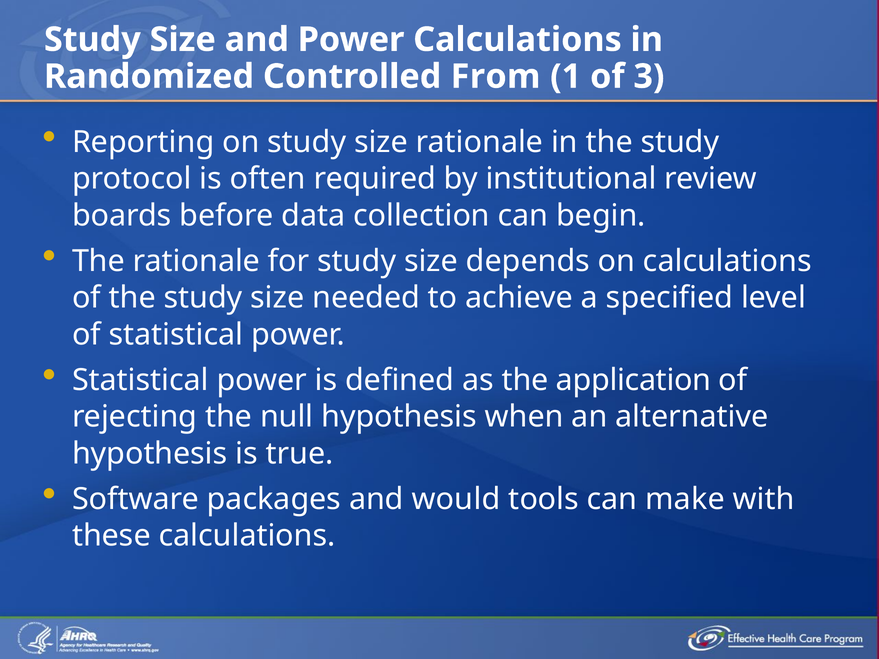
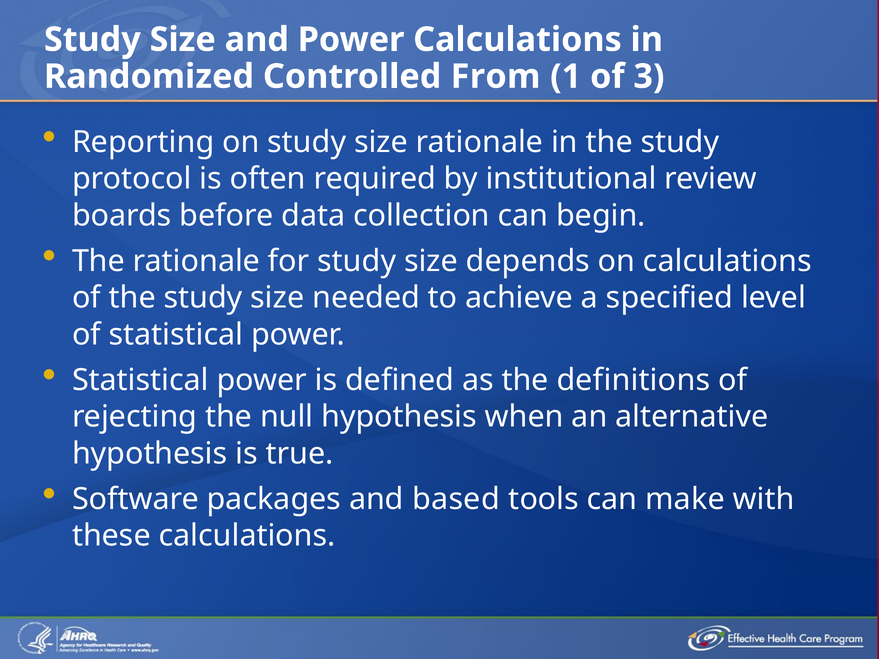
application: application -> definitions (633, 380)
would: would -> based (456, 499)
